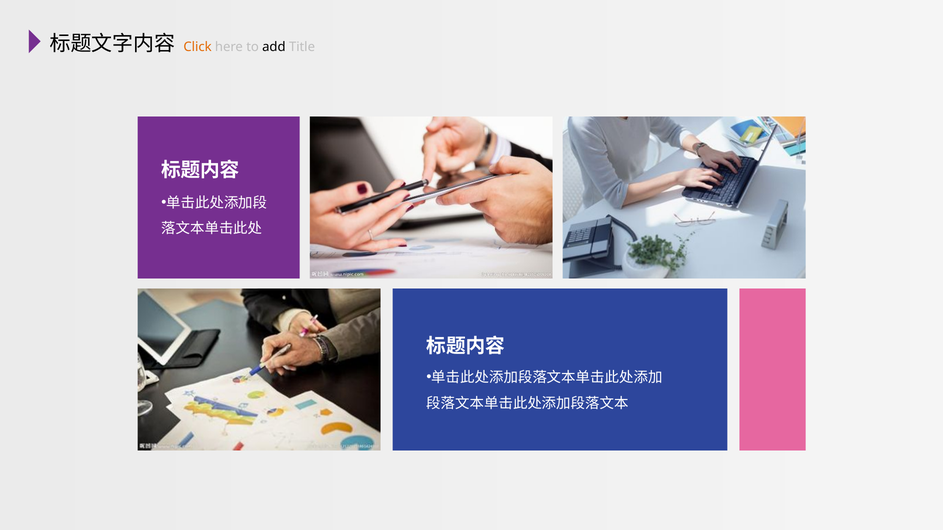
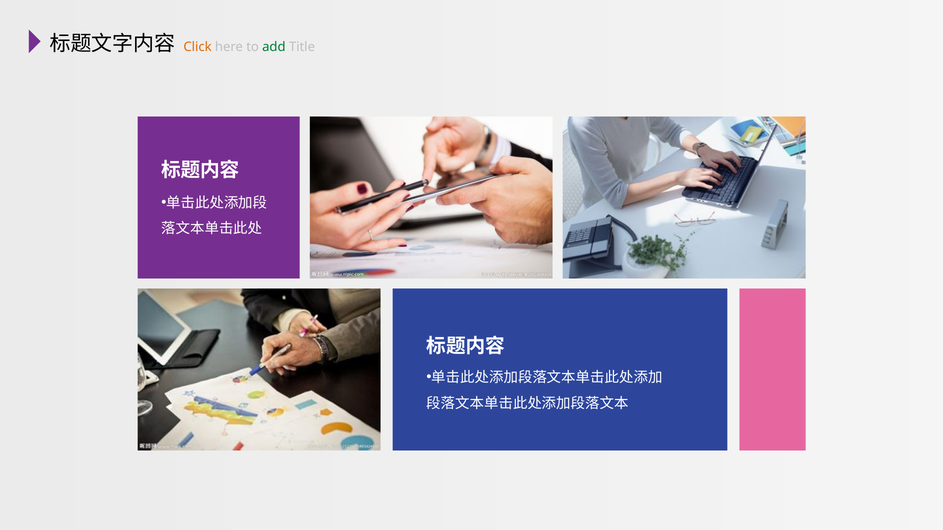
add colour: black -> green (274, 47)
